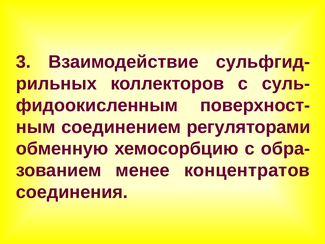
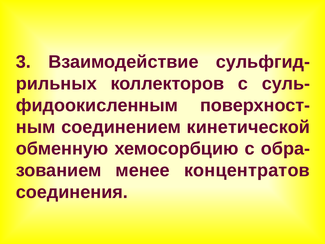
регуляторами: регуляторами -> кинетической (248, 127)
